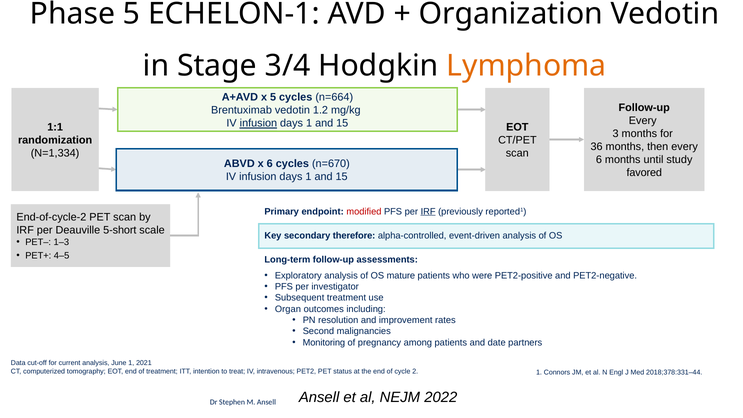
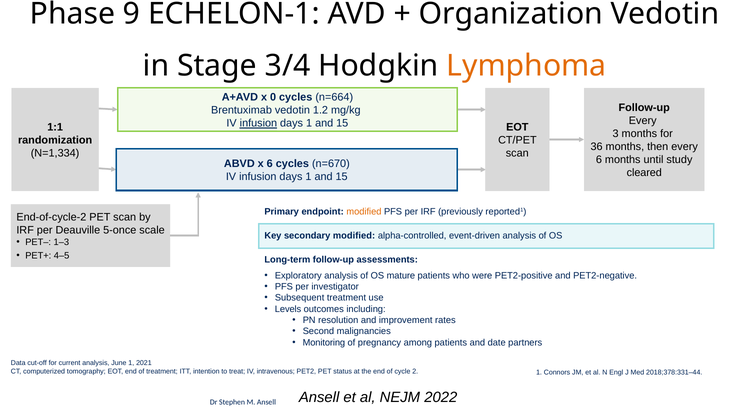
Phase 5: 5 -> 9 (132, 14)
x 5: 5 -> 0 (273, 97)
favored: favored -> cleared (644, 173)
modified colour: red -> orange (364, 211)
IRF underline: present -> none (428, 211)
5-short: 5-short -> 5-once (120, 230)
secondary therefore: therefore -> modified (354, 236)
Organ: Organ -> Levels (288, 309)
